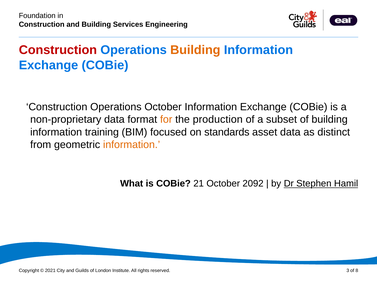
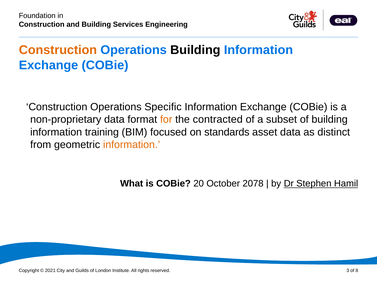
Construction colour: red -> orange (58, 50)
Building colour: orange -> black (195, 50)
Operations October: October -> Specific (163, 107)
production: production -> contracted (218, 119)
21: 21 -> 20 (199, 183)
2092: 2092 -> 2078 (253, 183)
